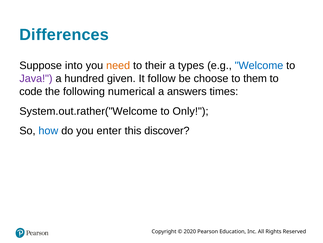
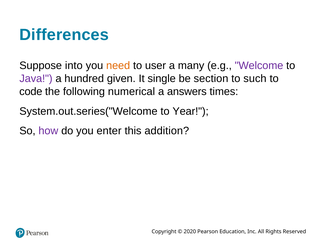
their: their -> user (156, 65)
types: types -> many (191, 65)
Welcome colour: blue -> purple (259, 65)
follow: follow -> single (162, 78)
choose: choose -> section (211, 78)
them: them -> such (255, 78)
System.out.rather("Welcome: System.out.rather("Welcome -> System.out.series("Welcome (88, 111)
Only: Only -> Year (191, 111)
how colour: blue -> purple (48, 131)
discover: discover -> addition (167, 131)
